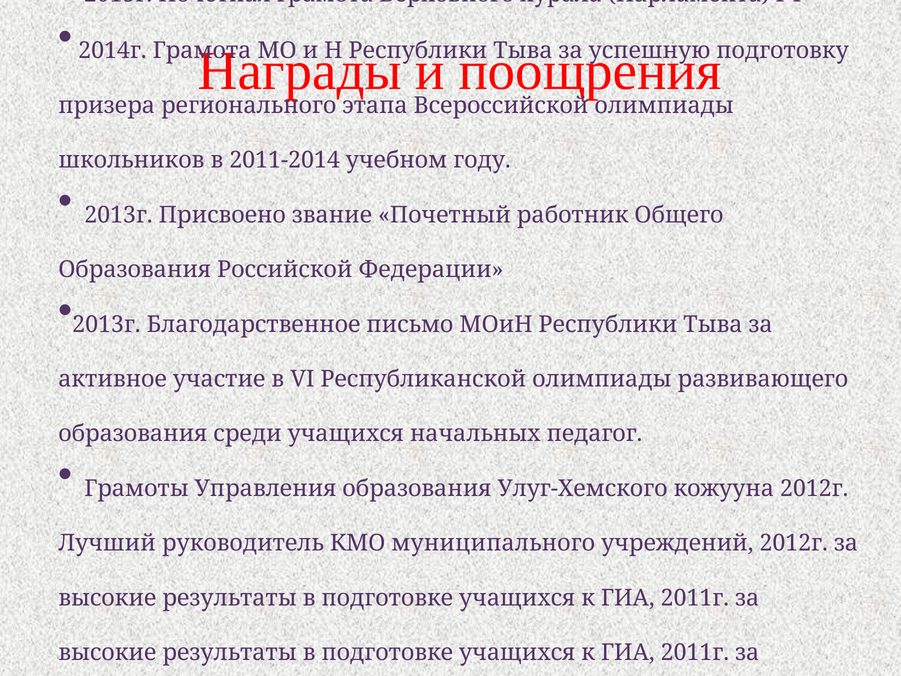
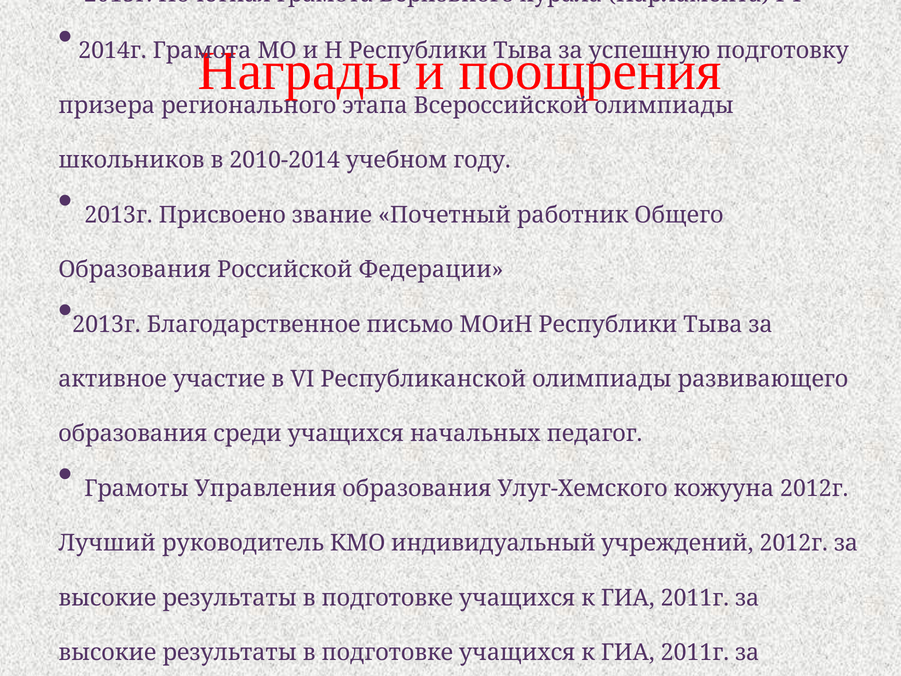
2011-2014: 2011-2014 -> 2010-2014 (285, 160)
муниципального: муниципального -> индивидуальный (493, 543)
